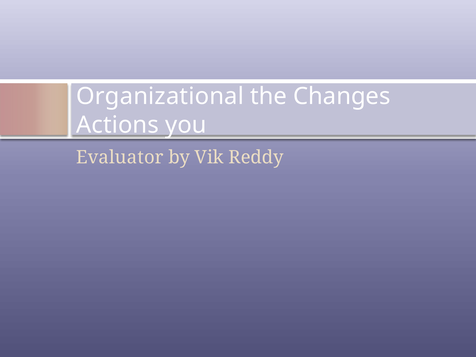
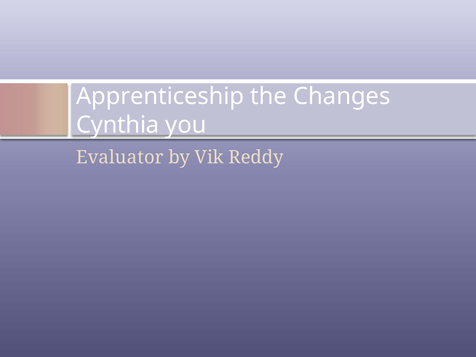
Organizational: Organizational -> Apprenticeship (160, 96)
Actions: Actions -> Cynthia (118, 125)
